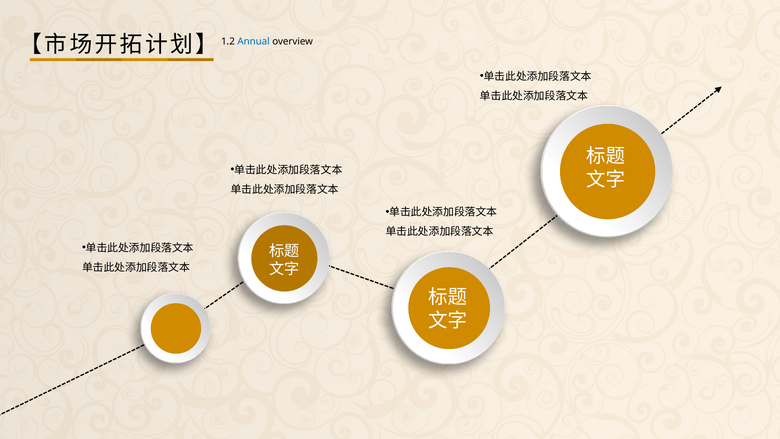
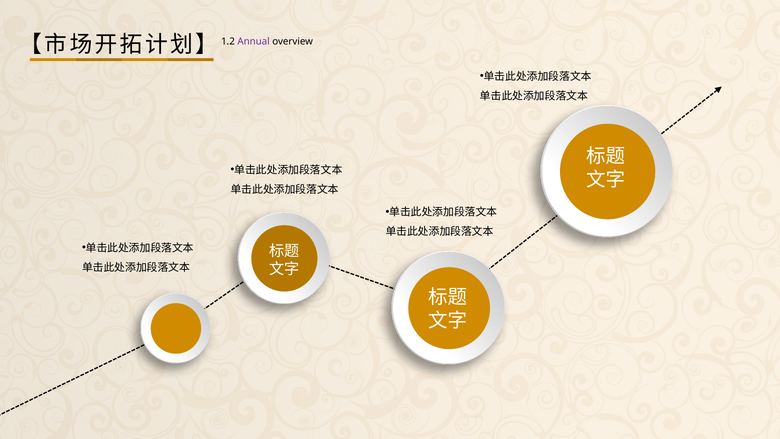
Annual colour: blue -> purple (254, 42)
